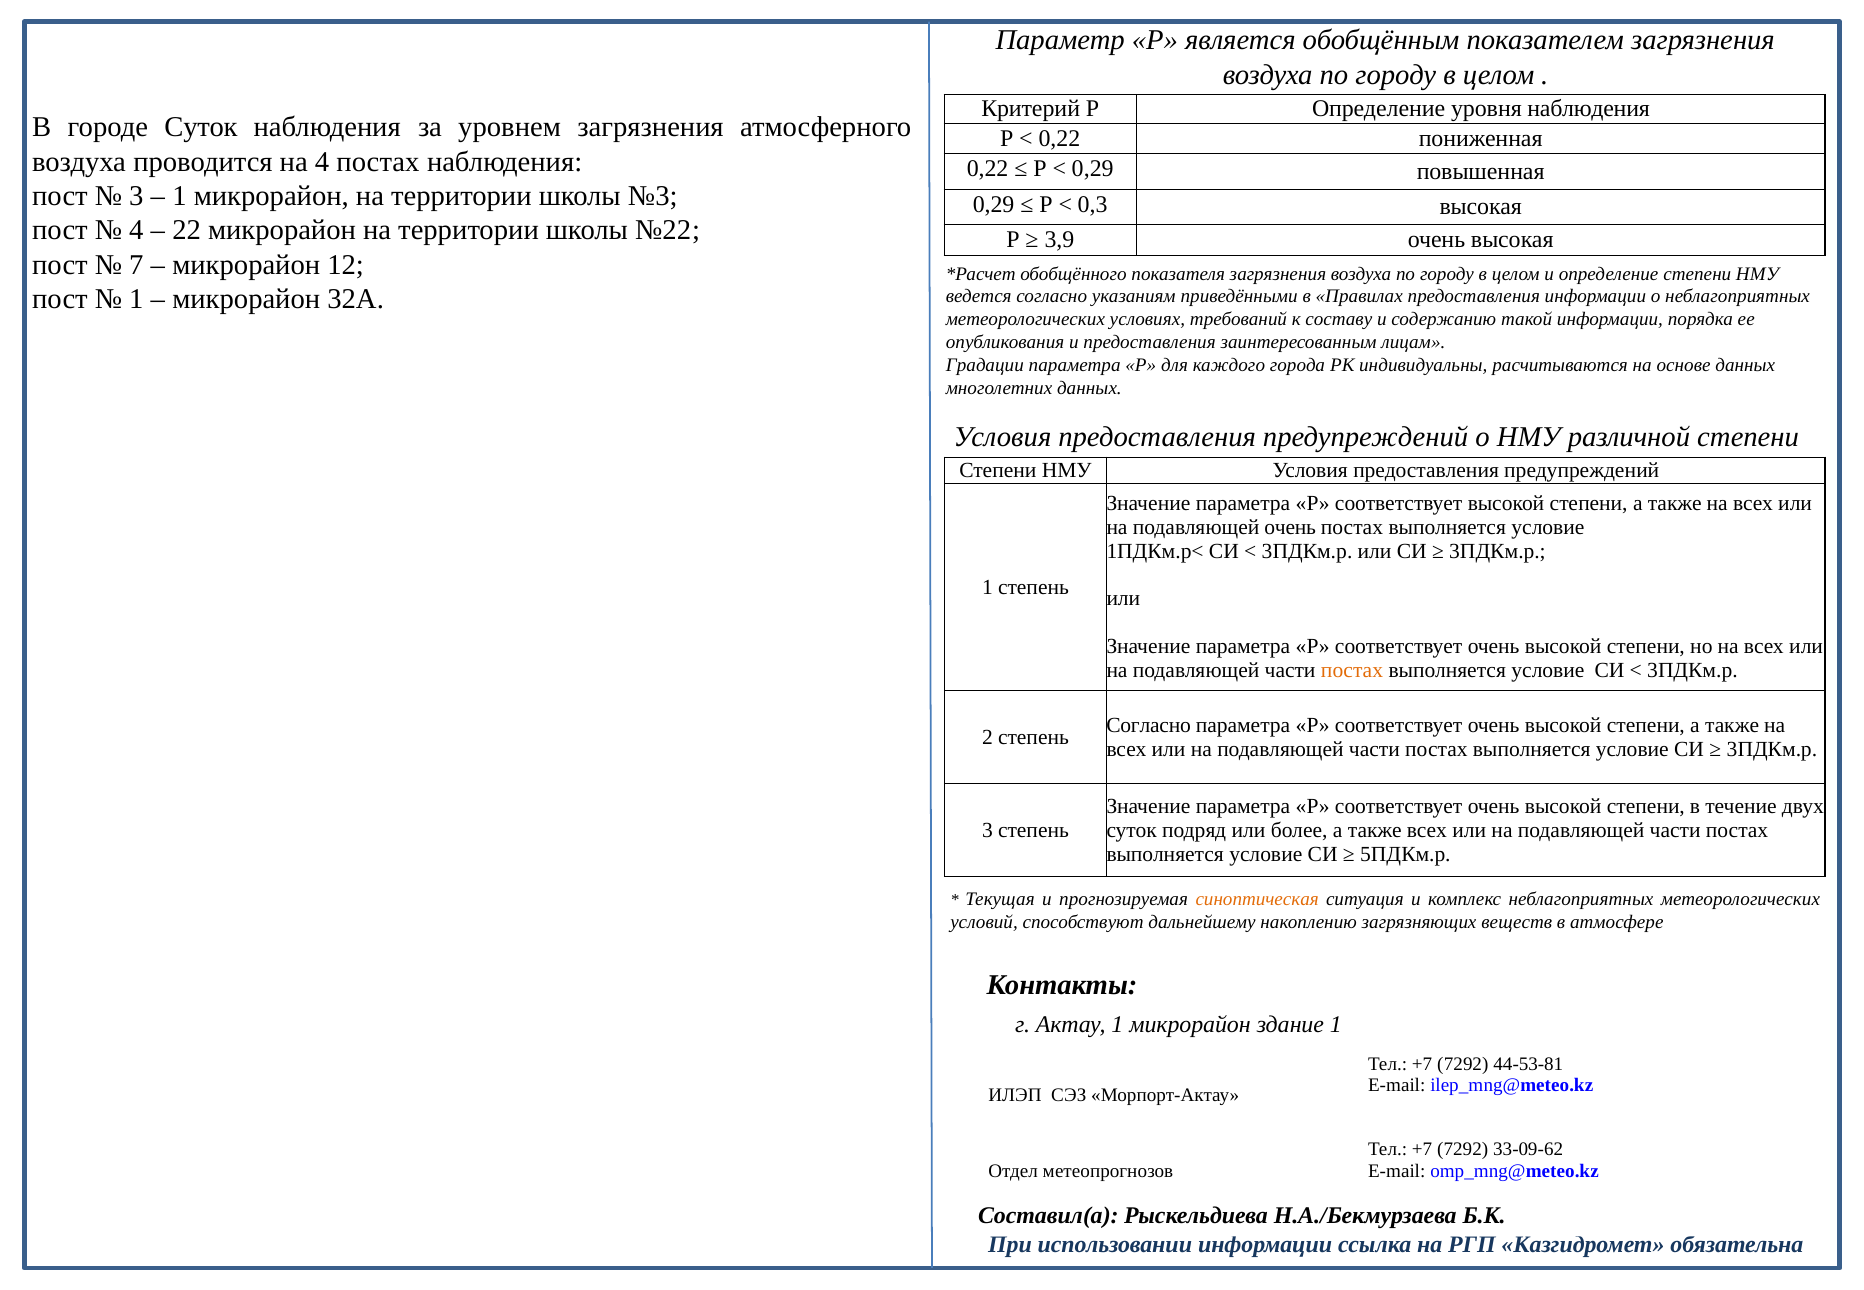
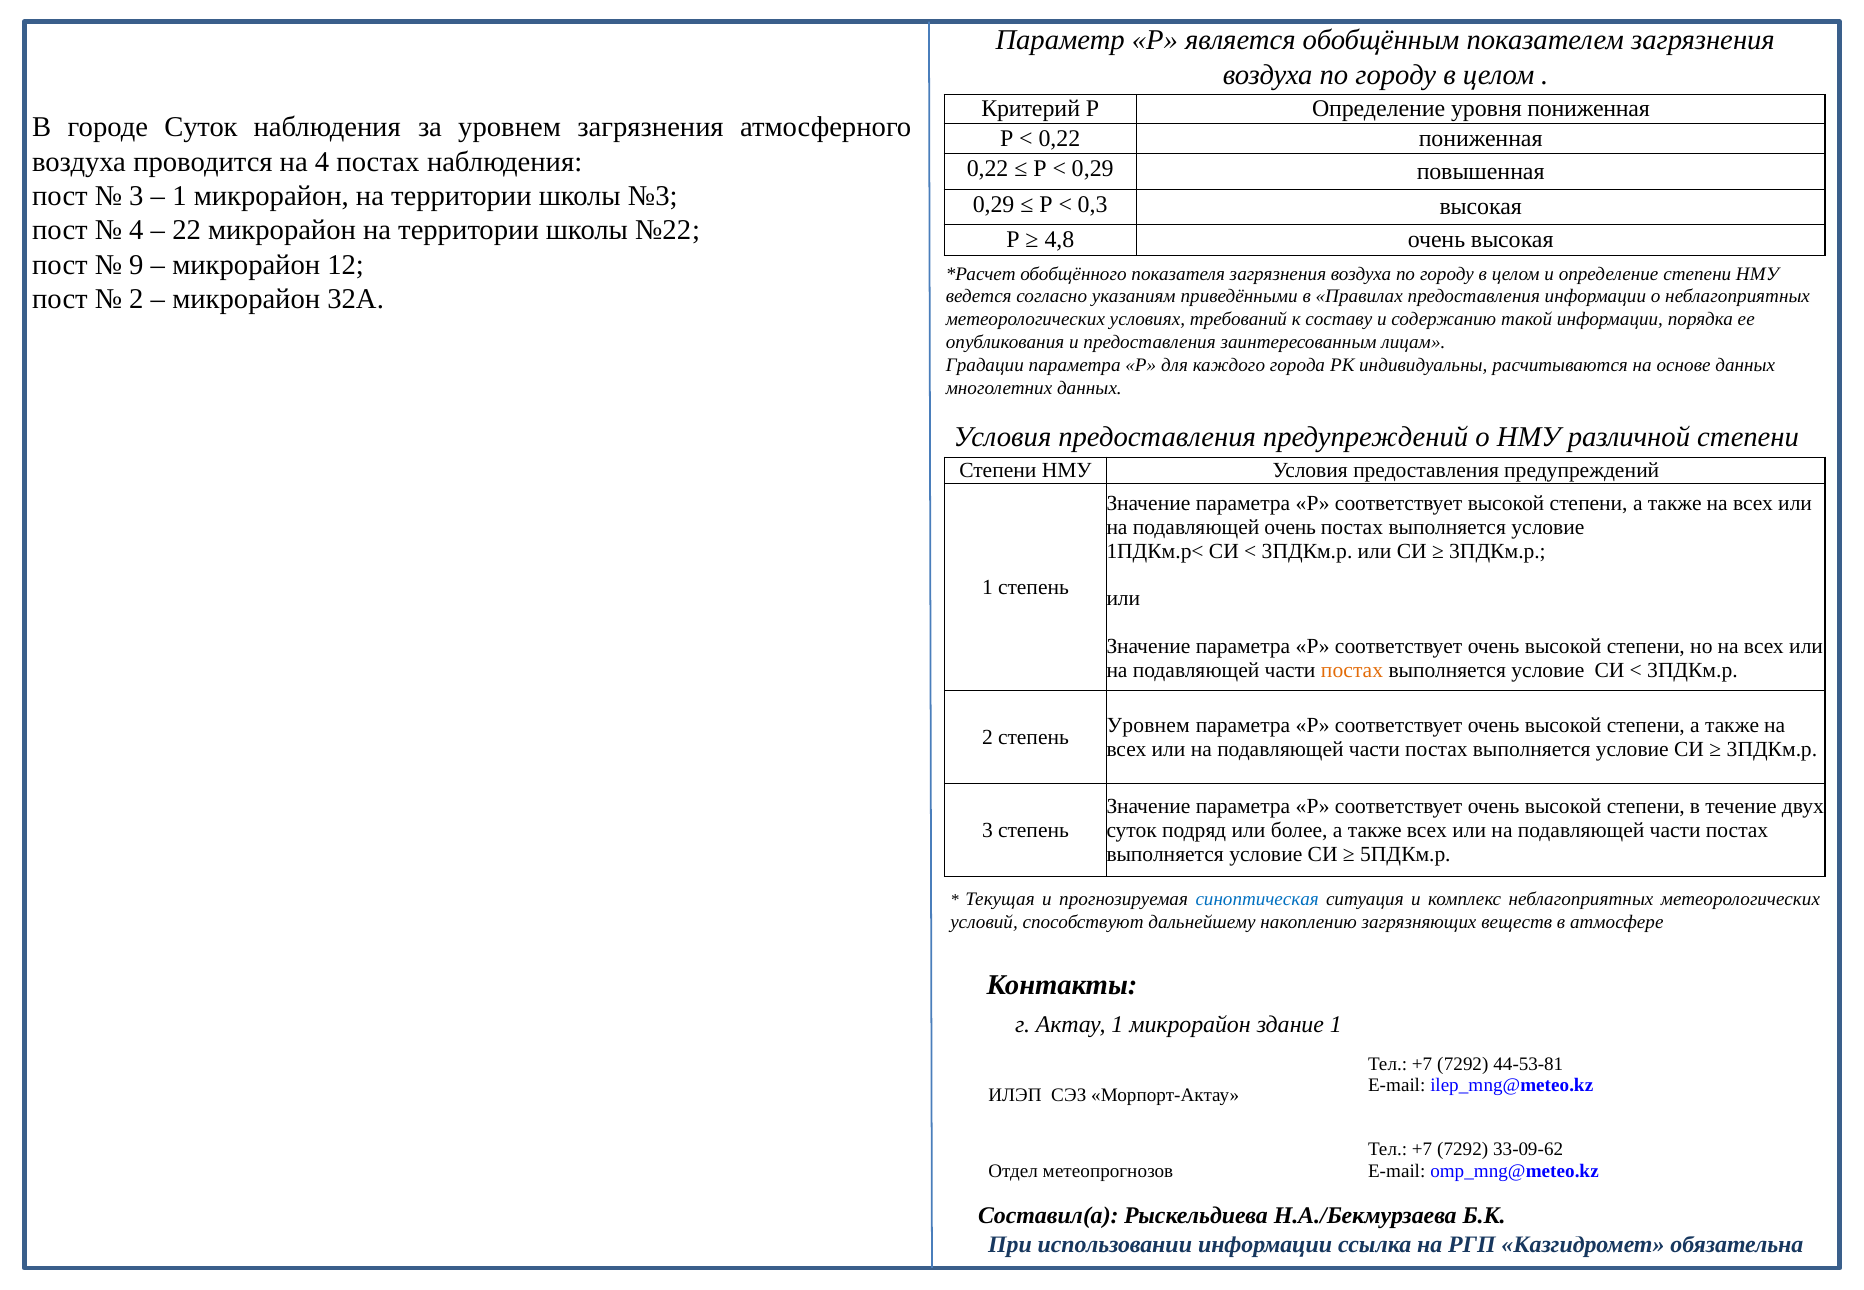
уровня наблюдения: наблюдения -> пониженная (1589, 109)
3,9: 3,9 -> 4,8 (1059, 240)
7: 7 -> 9 (136, 265)
1: 1 -> 2 (136, 299)
Согласно: Согласно -> Уровнем (1148, 725)
синоптическая colour: orange -> blue (1257, 900)
